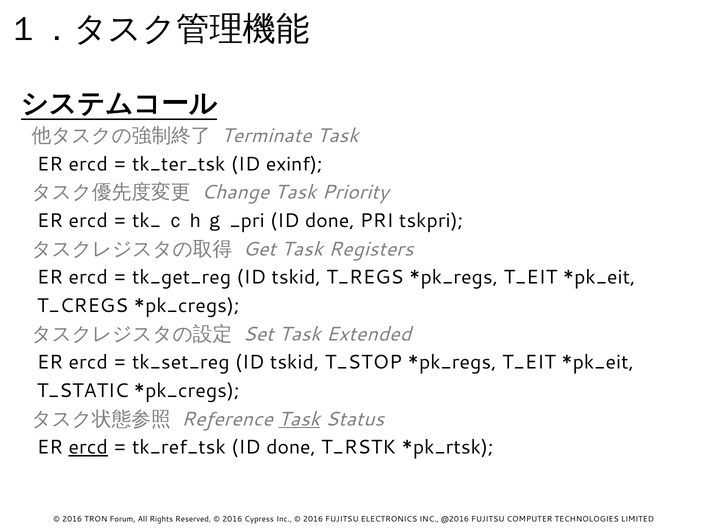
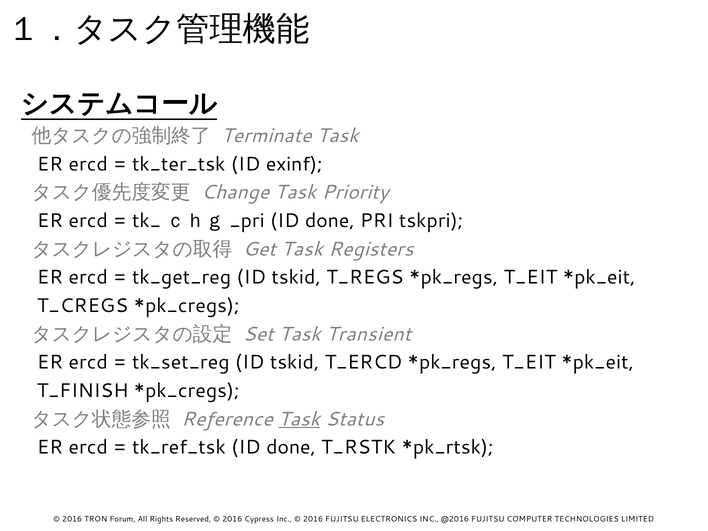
Extended: Extended -> Transient (369, 334)
T_STOP: T_STOP -> T_ERCD (364, 362)
T_STATIC: T_STATIC -> T_FINISH (83, 391)
ercd underline: present -> none (88, 447)
